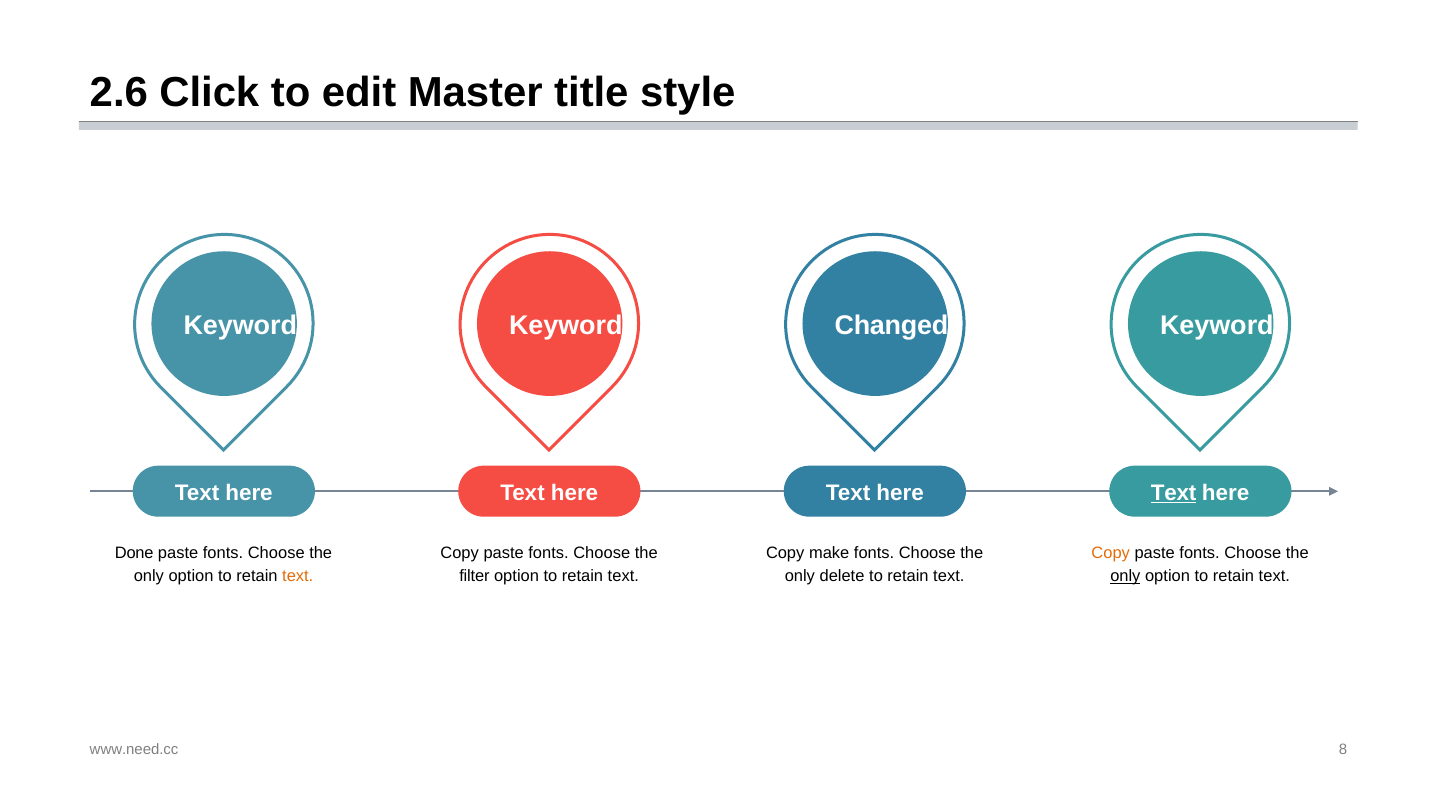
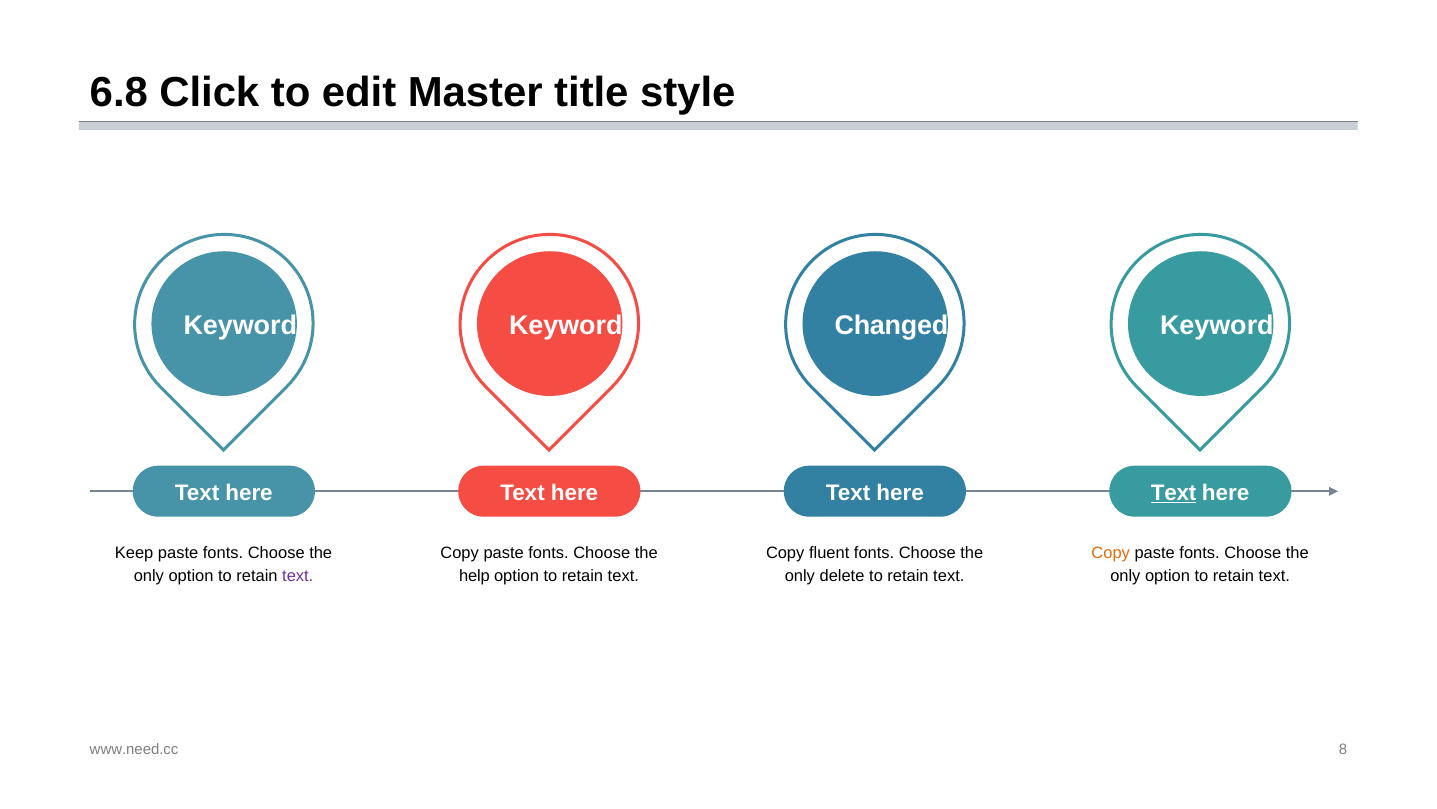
2.6: 2.6 -> 6.8 (119, 93)
Done: Done -> Keep (134, 552)
make: make -> fluent (829, 552)
text colour: orange -> purple (298, 576)
filter: filter -> help (474, 576)
only underline: present -> none (1125, 576)
